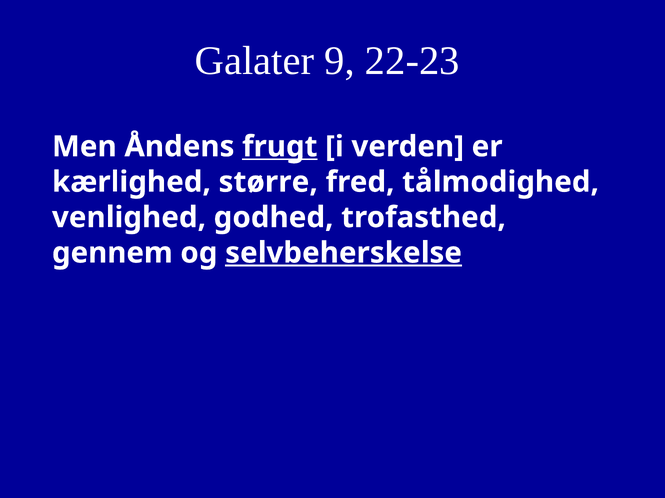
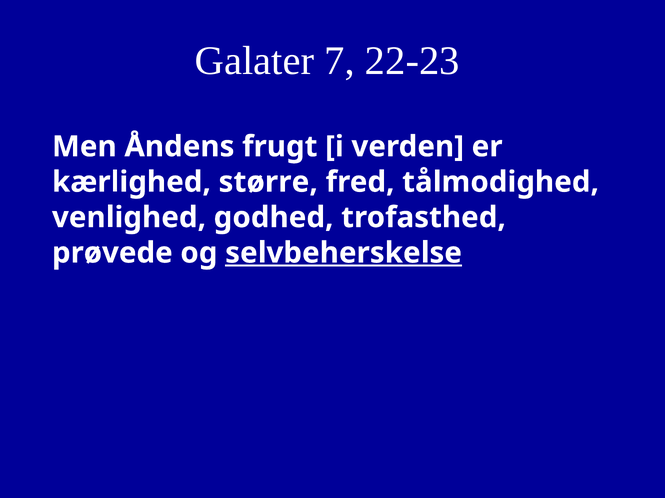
9: 9 -> 7 (340, 61)
frugt underline: present -> none (280, 147)
gennem: gennem -> prøvede (112, 253)
